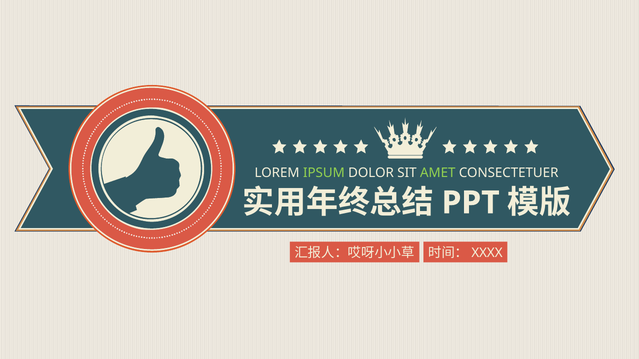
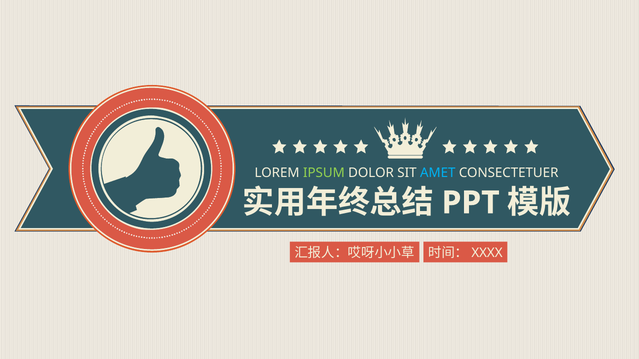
AMET colour: light green -> light blue (438, 173)
